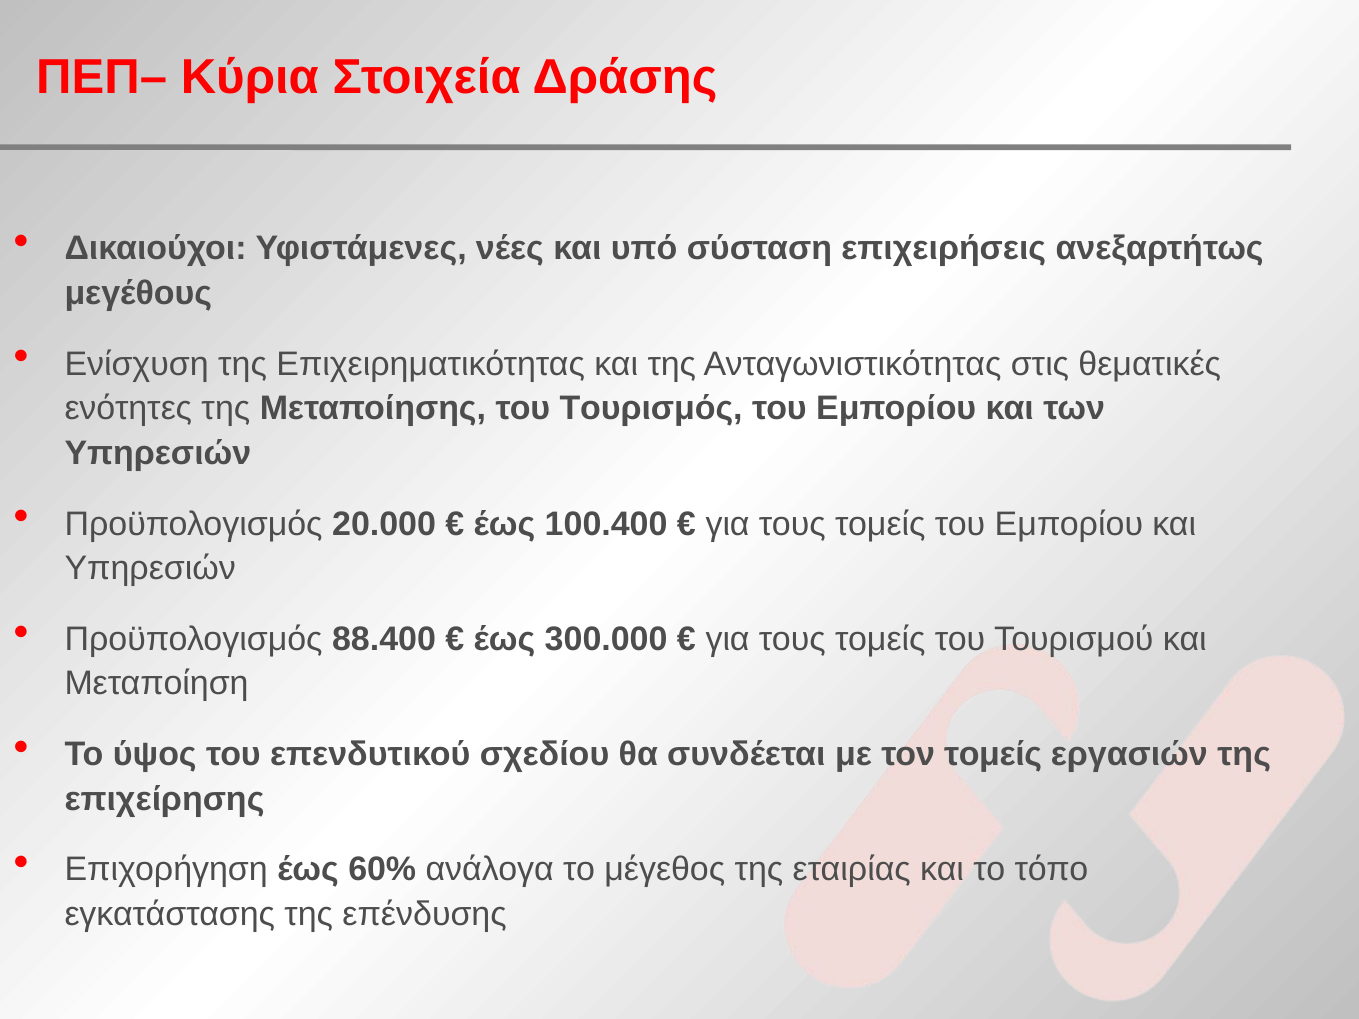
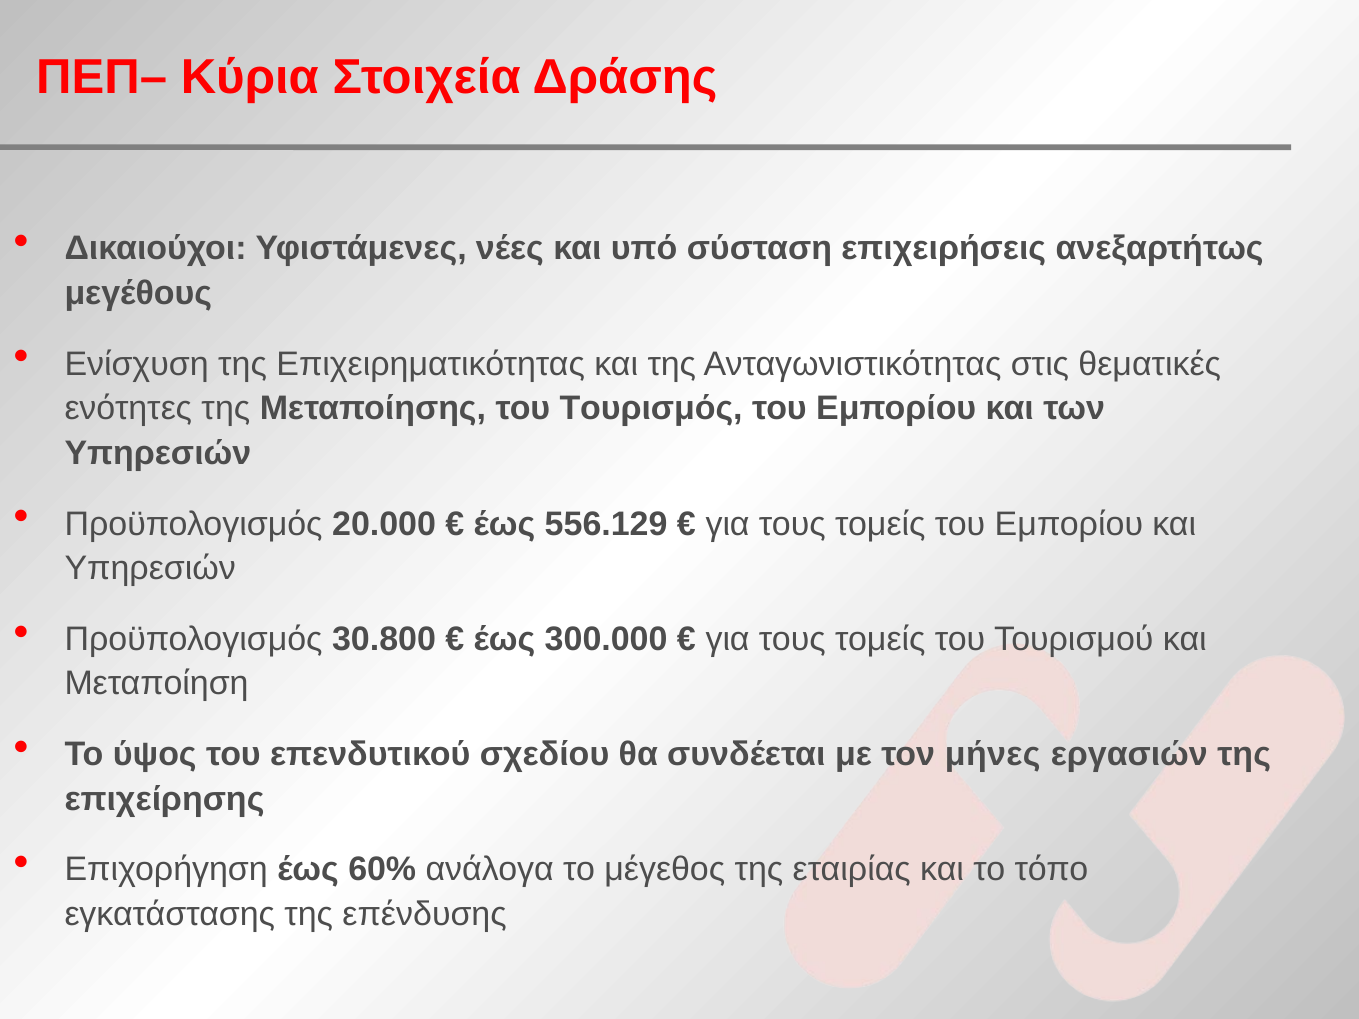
100.400: 100.400 -> 556.129 (606, 524)
88.400: 88.400 -> 30.800 (384, 639)
τον τομείς: τομείς -> μήνες (993, 754)
